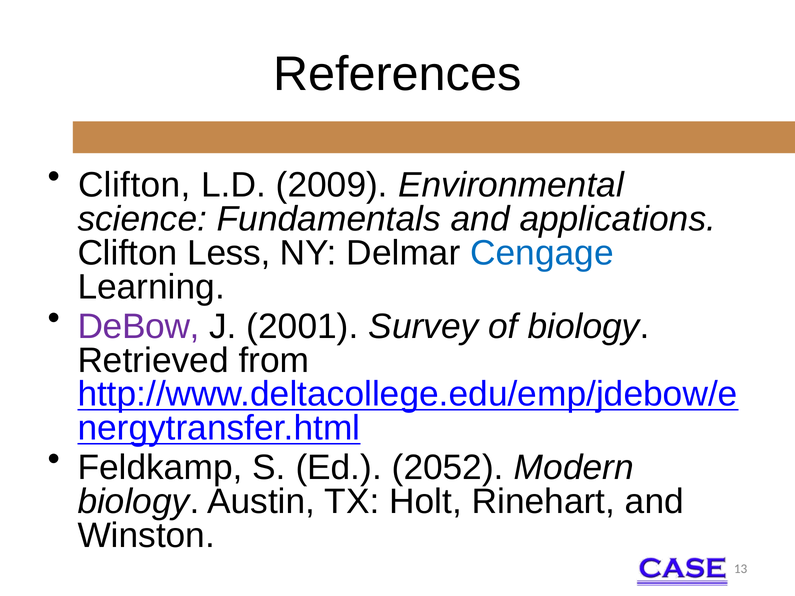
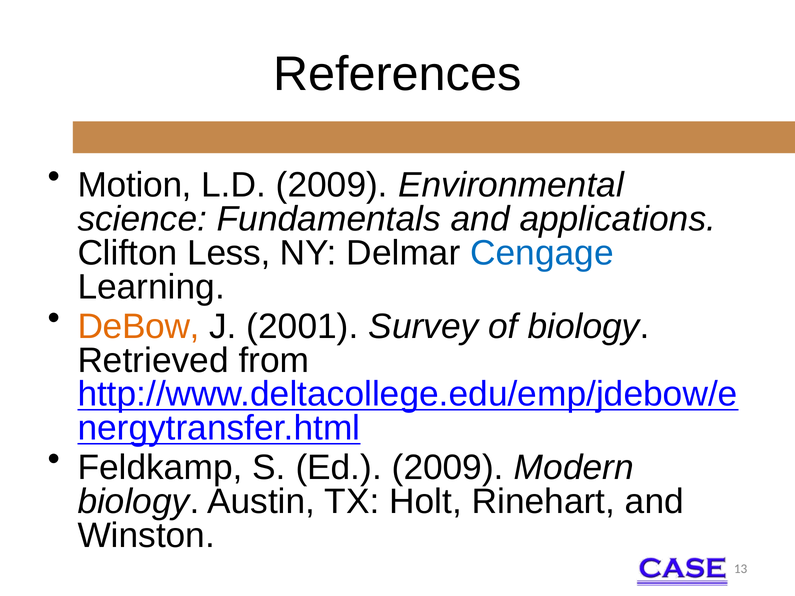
Clifton: Clifton -> Motion (135, 185)
DeBow colour: purple -> orange (139, 327)
Ed 2052: 2052 -> 2009 (448, 468)
